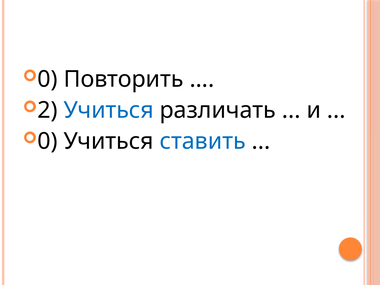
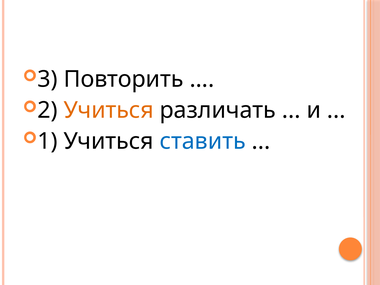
0: 0 -> 3 (47, 79)
Учиться colour: blue -> orange (109, 110)
0: 0 -> 1 (47, 141)
